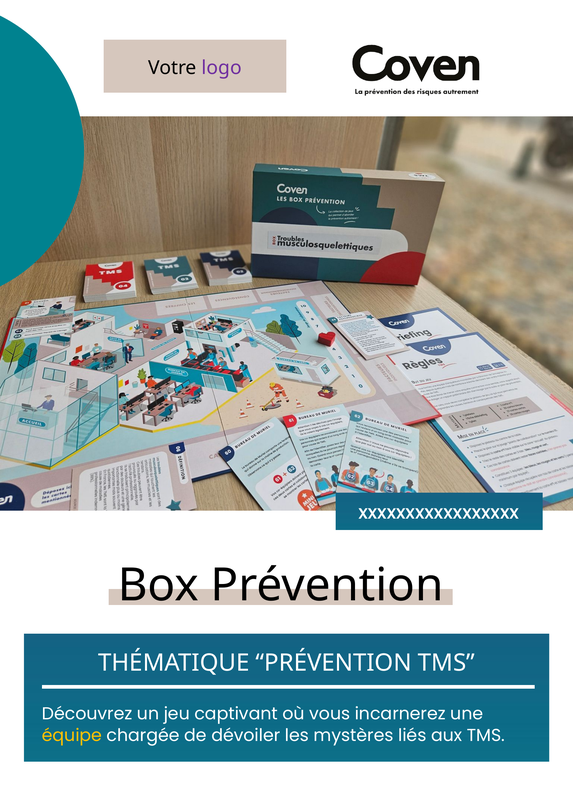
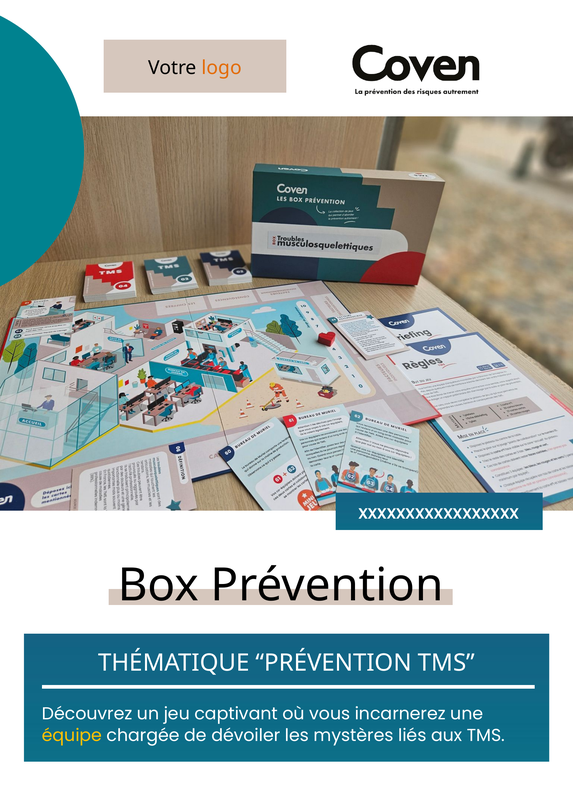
logo colour: purple -> orange (222, 68)
